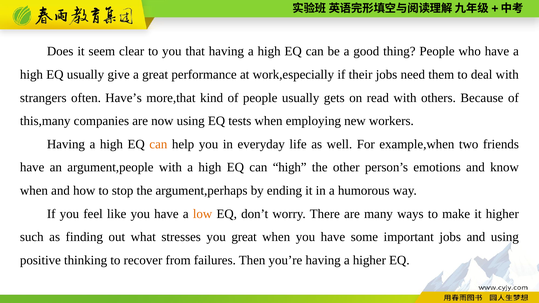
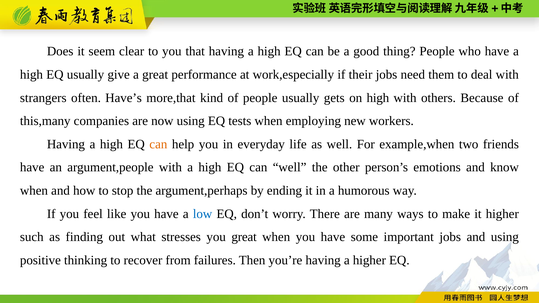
on read: read -> high (378, 98)
can high: high -> well (290, 168)
low colour: orange -> blue (203, 214)
